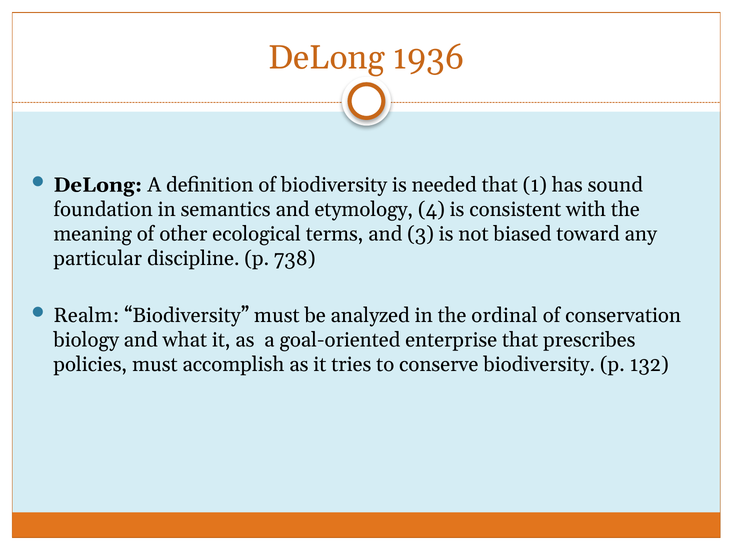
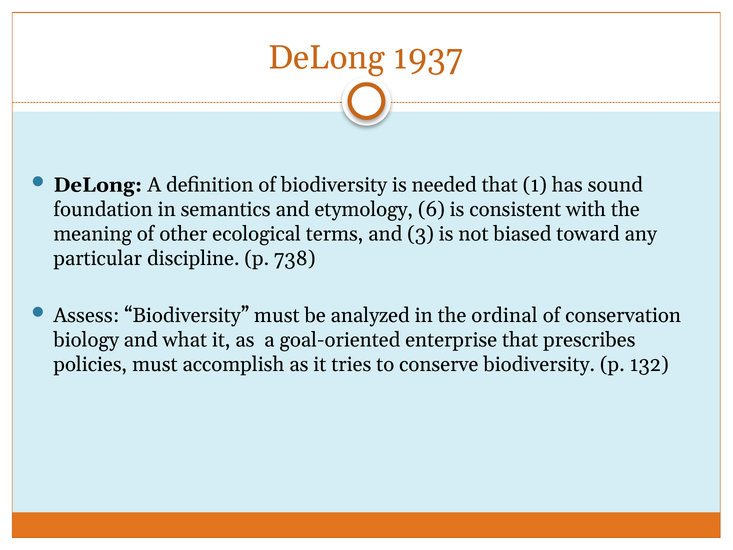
1936: 1936 -> 1937 (428, 58)
4: 4 -> 6 (431, 209)
Realm: Realm -> Assess (86, 315)
